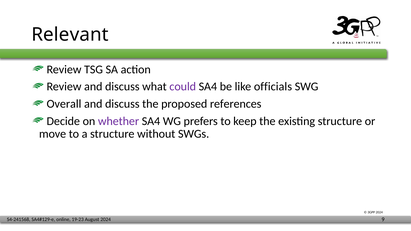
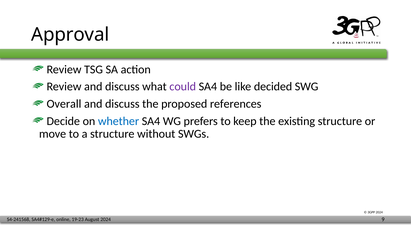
Relevant: Relevant -> Approval (70, 35)
officials: officials -> decided (273, 87)
whether colour: purple -> blue (119, 121)
